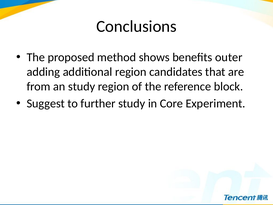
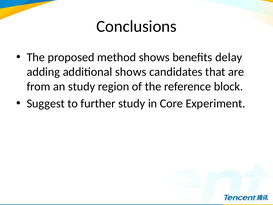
outer: outer -> delay (229, 57)
additional region: region -> shows (131, 72)
